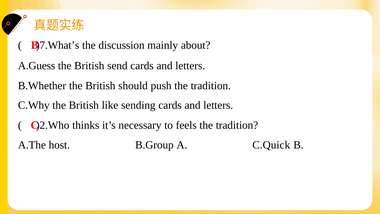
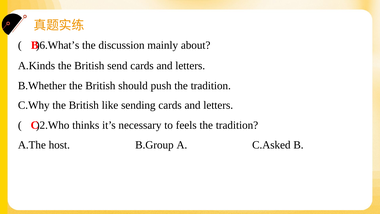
)7.What’s: )7.What’s -> )6.What’s (58, 45)
A.Guess: A.Guess -> A.Kinds (37, 66)
C.Quick: C.Quick -> C.Asked (271, 145)
